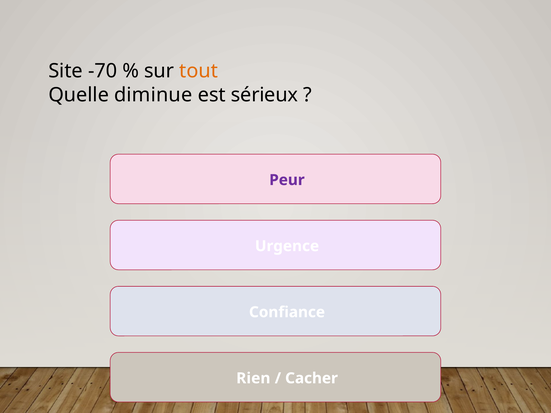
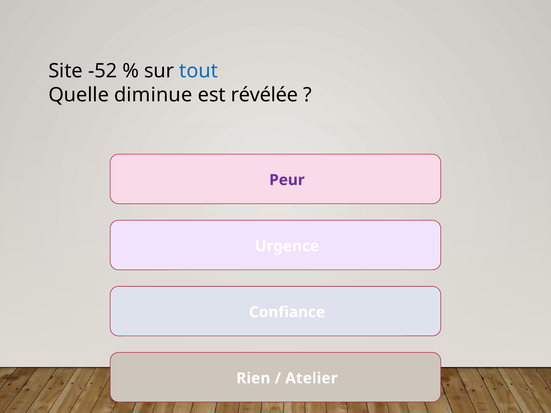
-70: -70 -> -52 (103, 71)
tout colour: orange -> blue (199, 71)
sérieux: sérieux -> révélée (264, 95)
Cacher: Cacher -> Atelier (311, 378)
